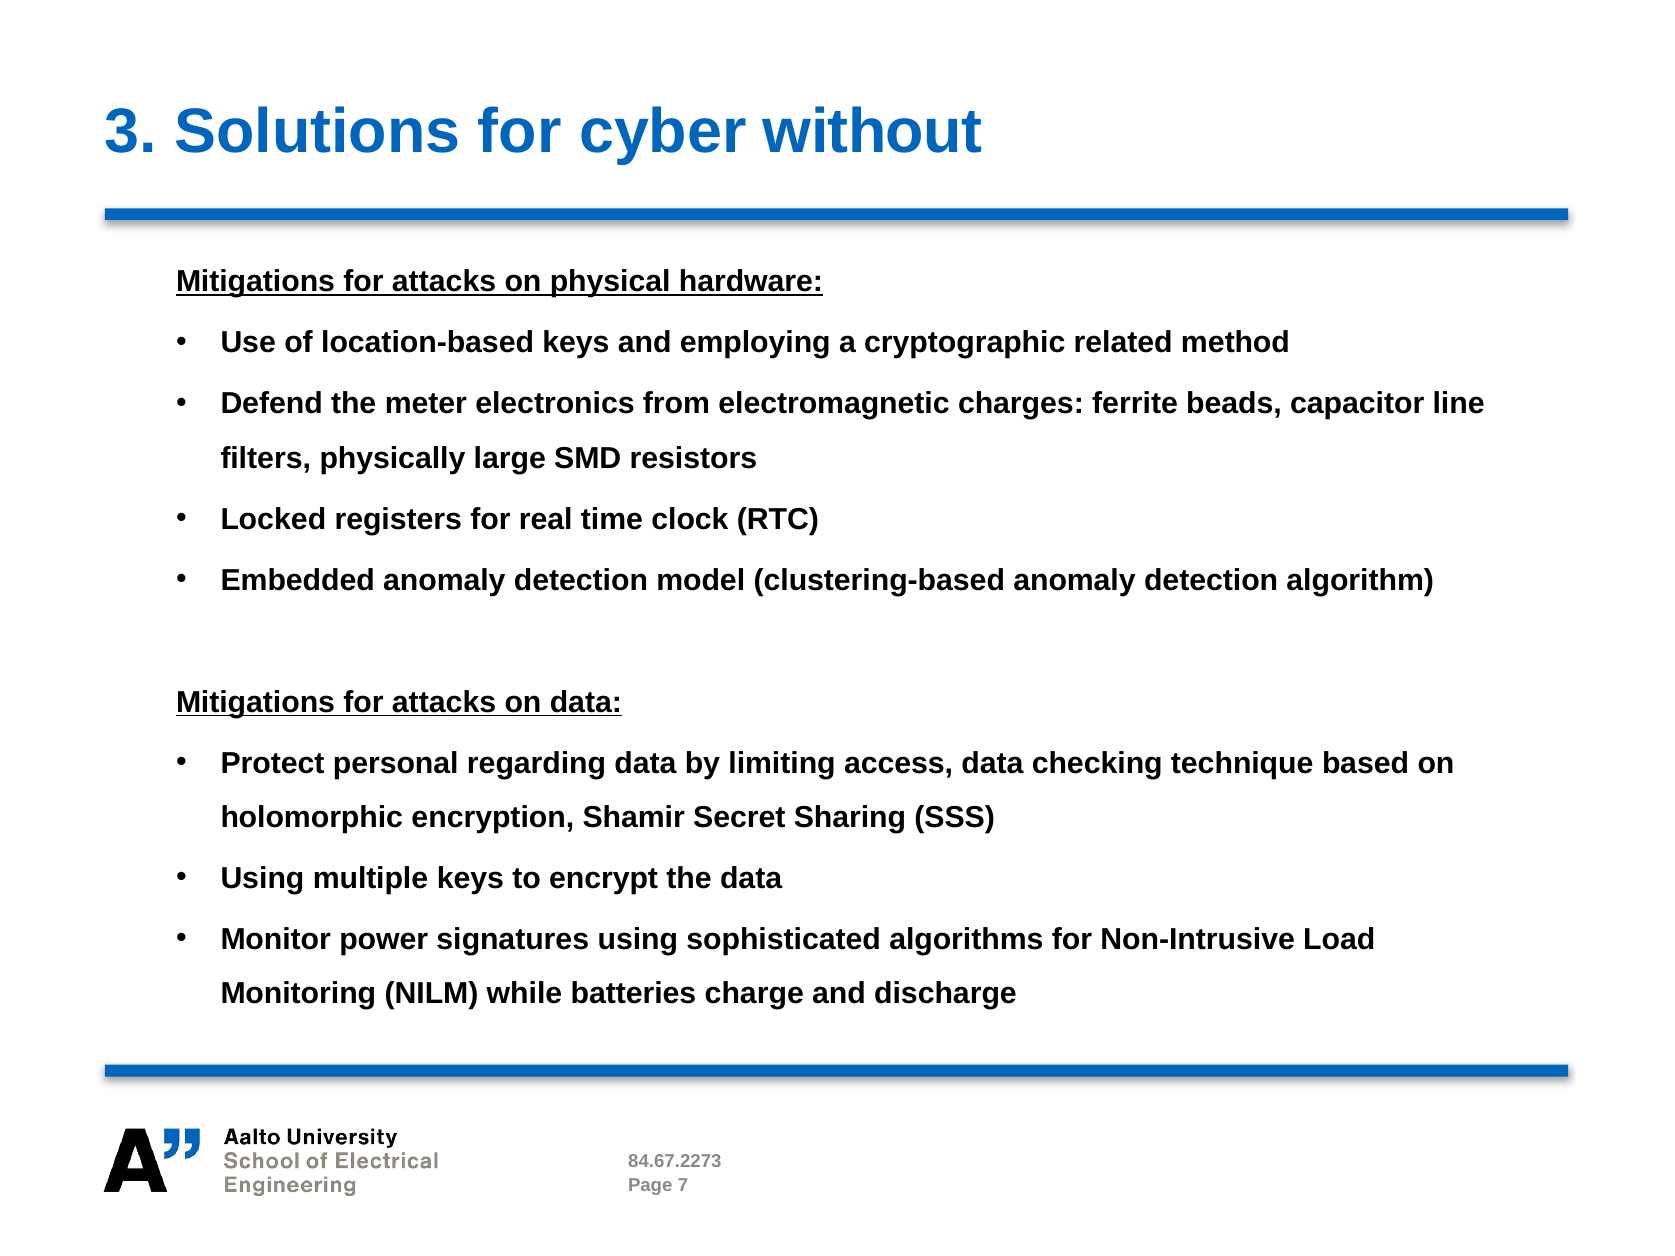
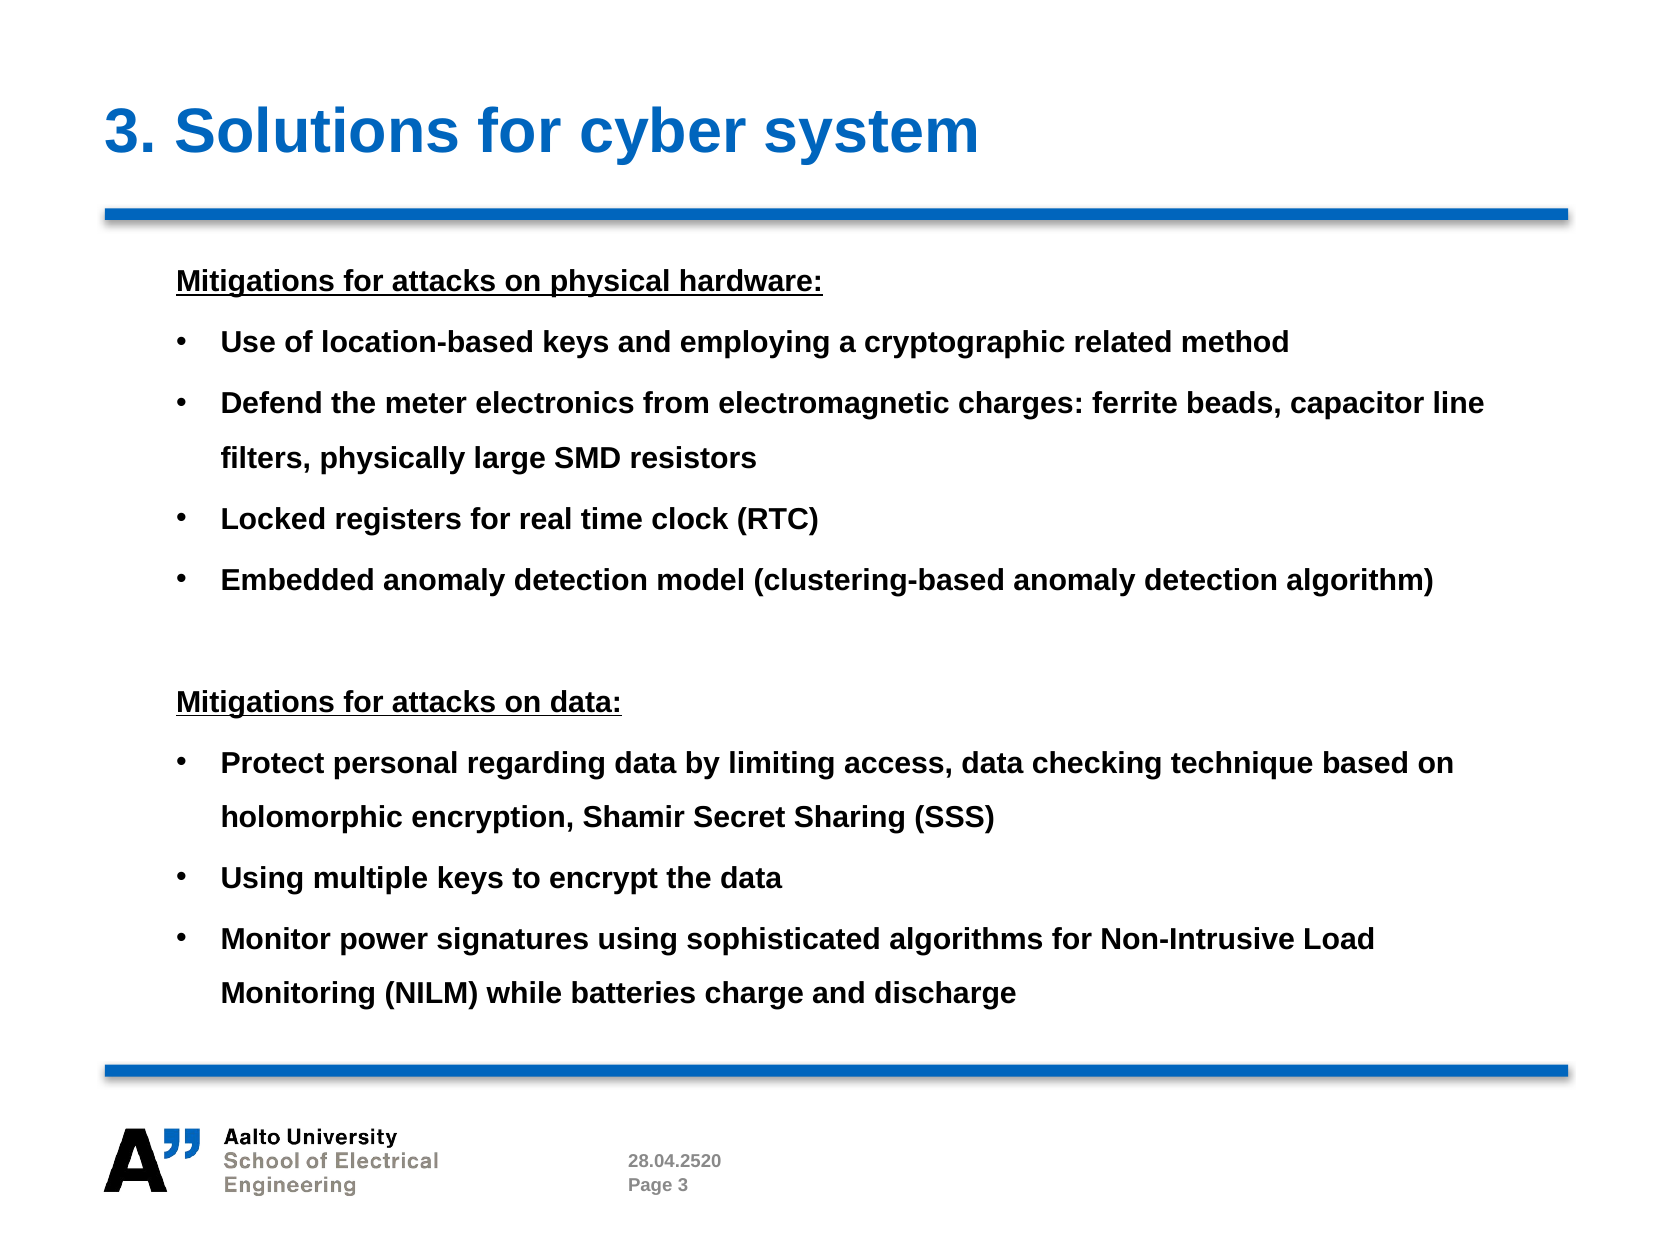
without: without -> system (872, 131)
84.67.2273: 84.67.2273 -> 28.04.2520 (675, 1162)
Page 7: 7 -> 3 (683, 1185)
